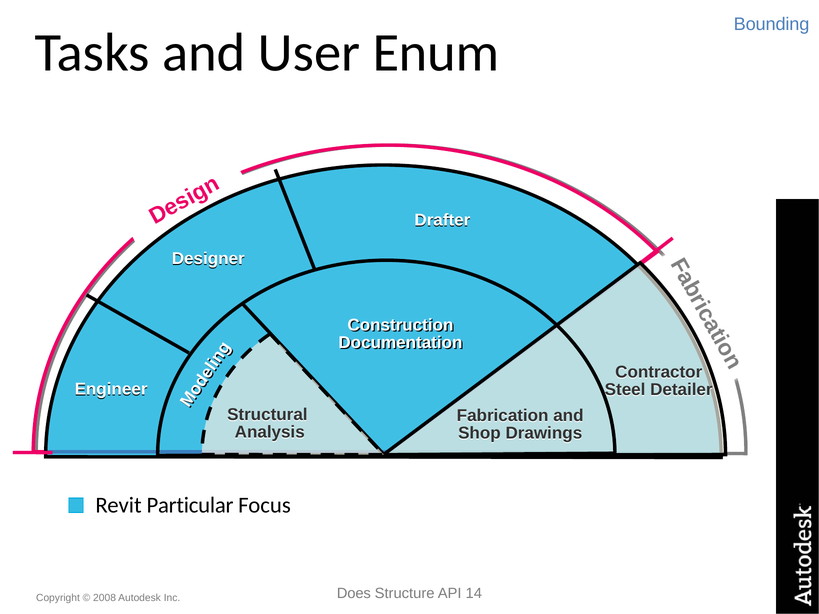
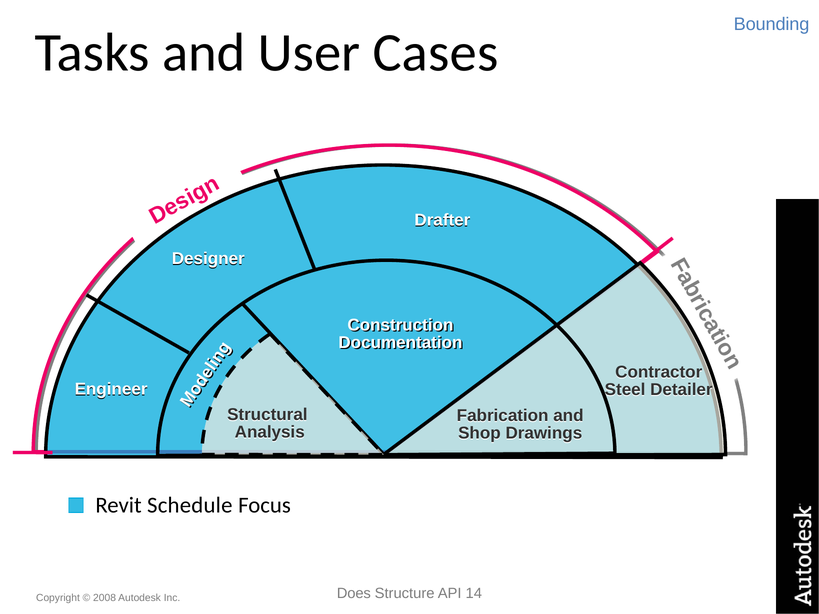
Enum: Enum -> Cases (436, 53)
Particular: Particular -> Schedule (190, 506)
